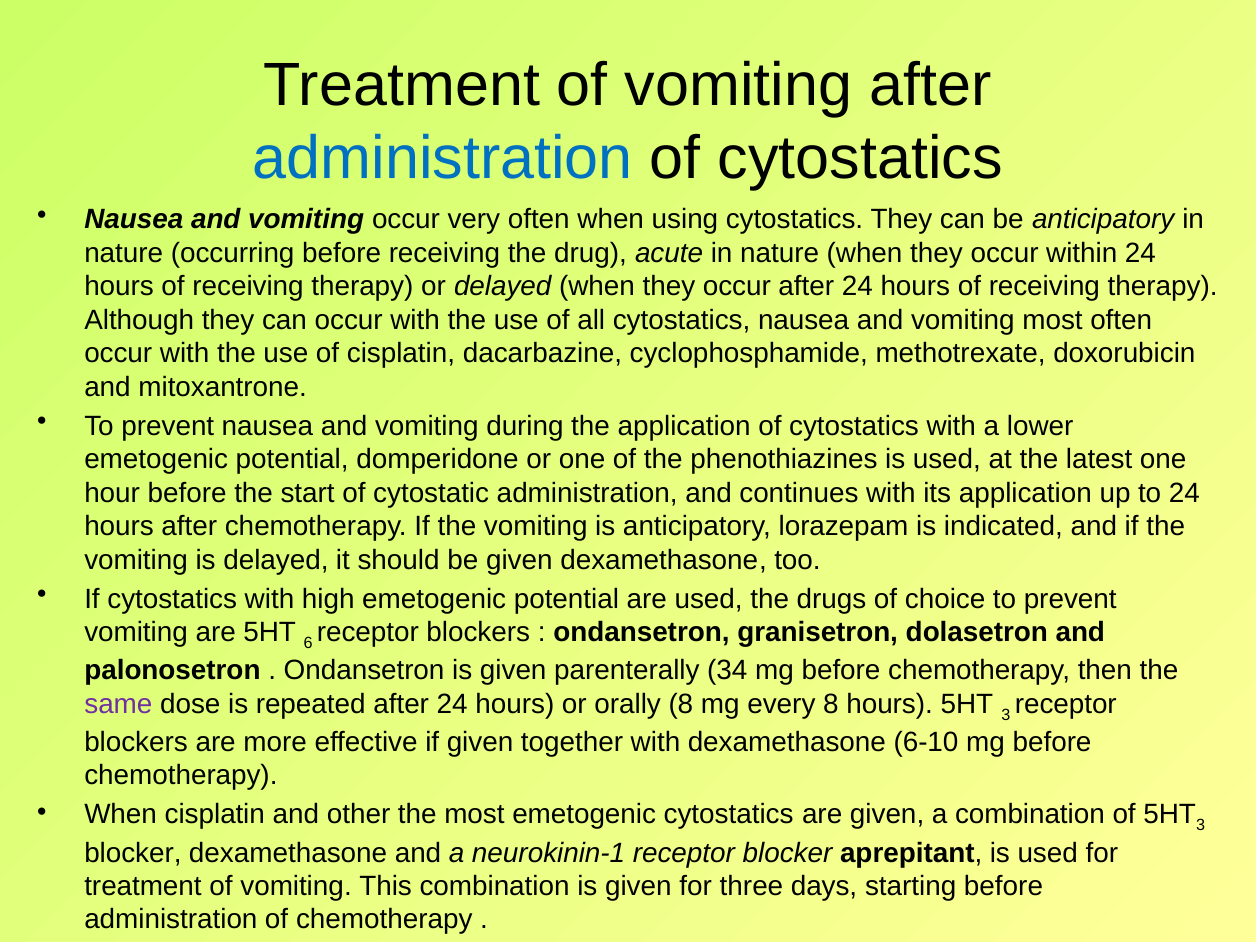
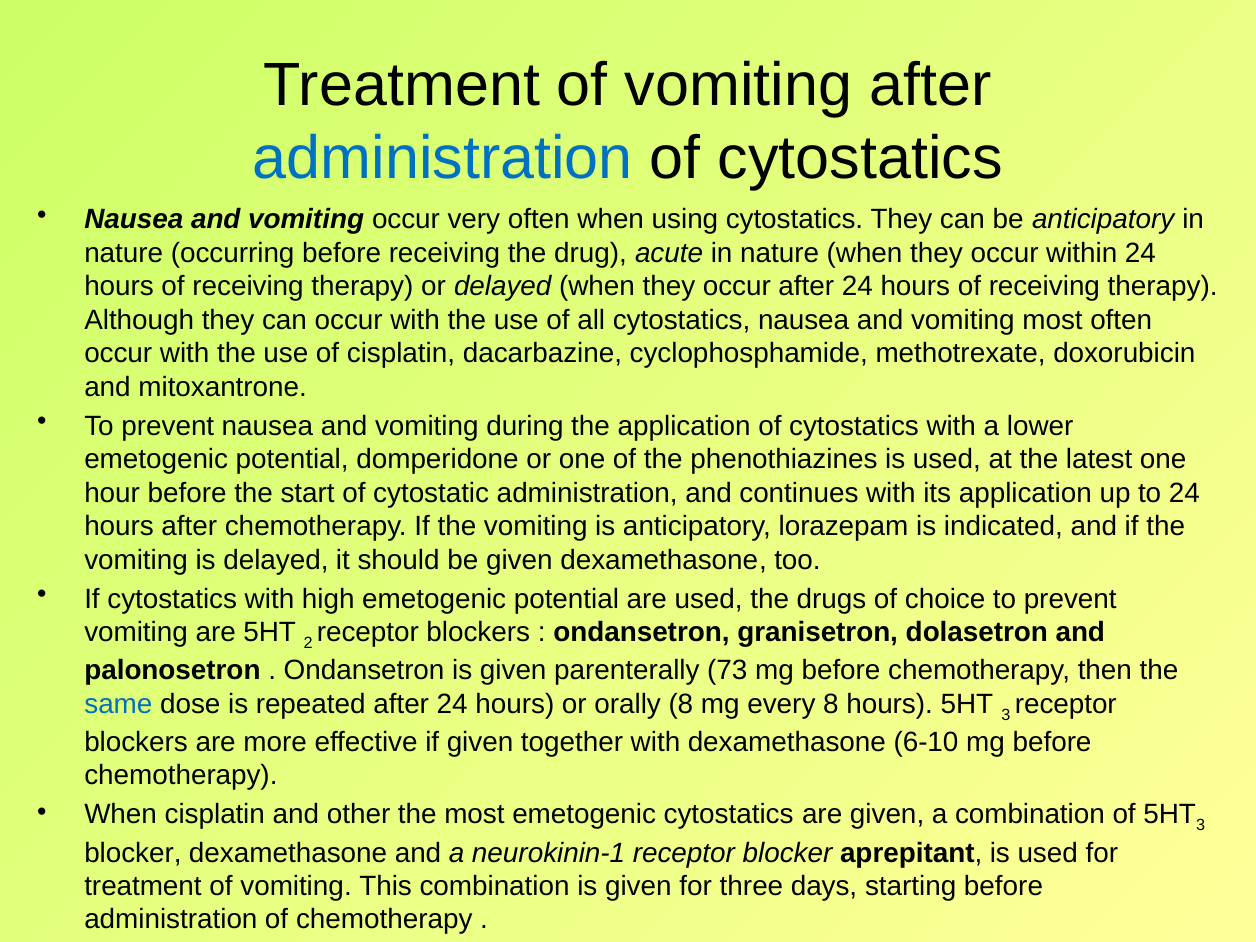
6: 6 -> 2 (308, 643)
34: 34 -> 73 (727, 671)
same colour: purple -> blue (118, 704)
